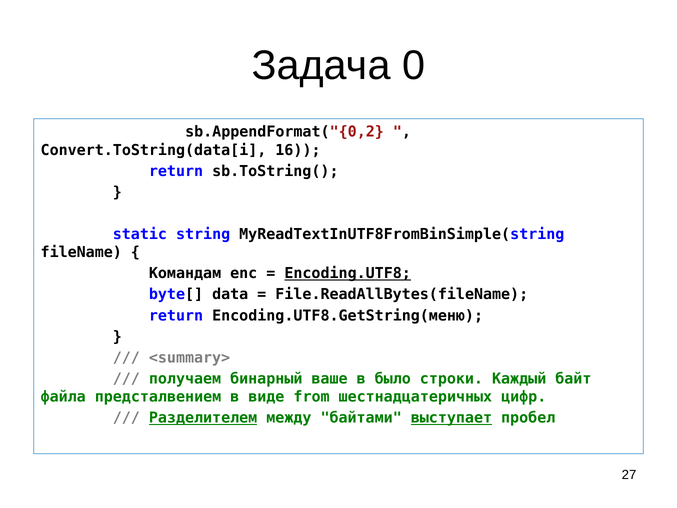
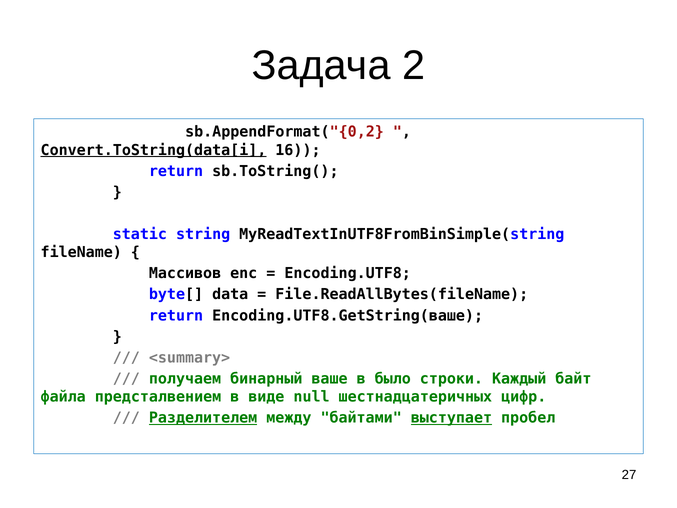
0: 0 -> 2 (414, 66)
Convert.ToString(data[i underline: none -> present (153, 150)
Командам: Командам -> Массивов (185, 273)
Encoding.UTF8 underline: present -> none (348, 273)
Encoding.UTF8.GetString(меню: Encoding.UTF8.GetString(меню -> Encoding.UTF8.GetString(ваше (348, 315)
from: from -> null (312, 397)
